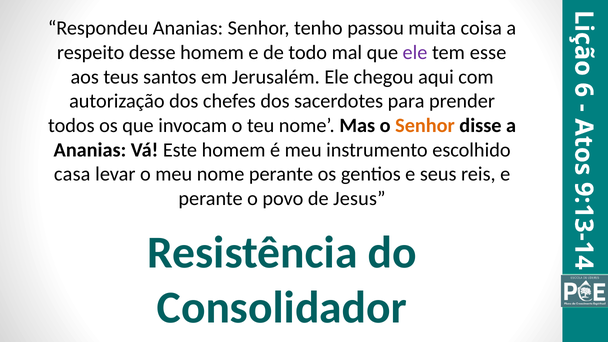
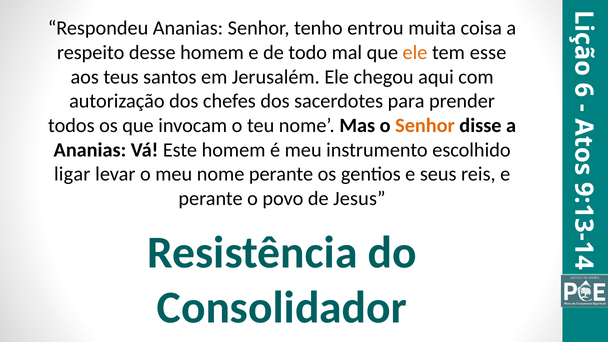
passou: passou -> entrou (375, 28)
ele colour: purple -> orange (415, 53)
casa: casa -> ligar (72, 174)
